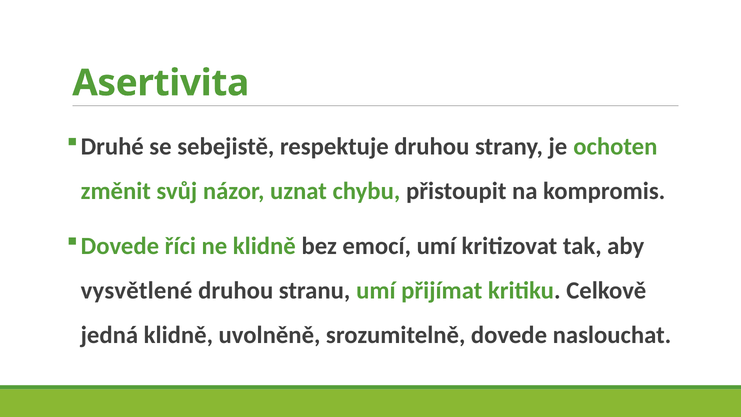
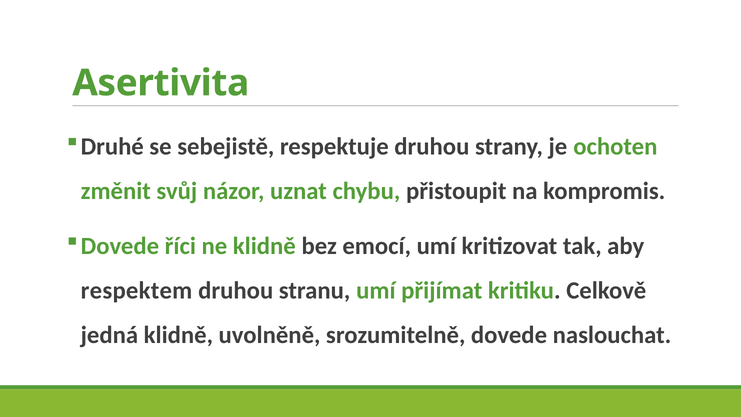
vysvětlené: vysvětlené -> respektem (137, 291)
